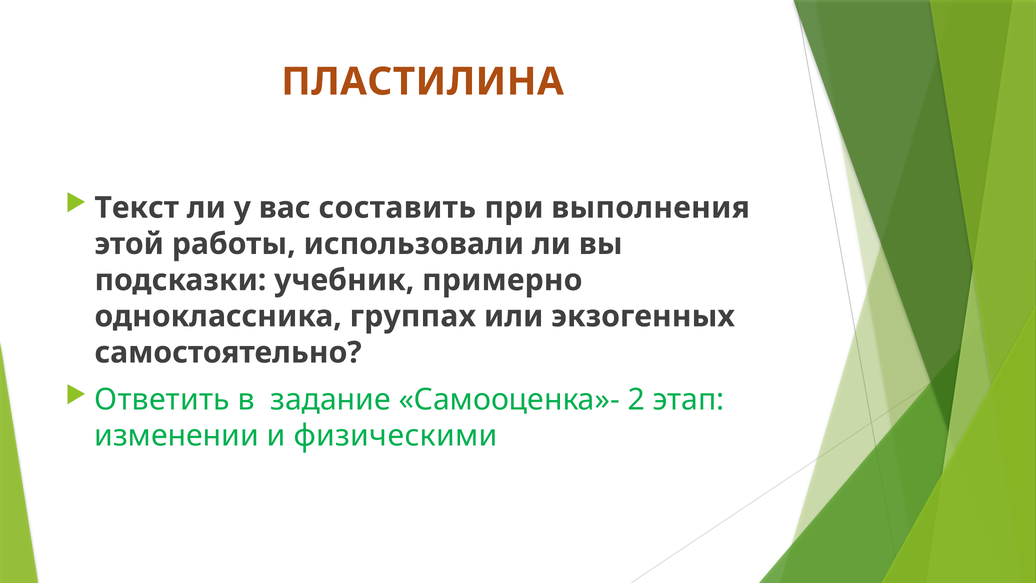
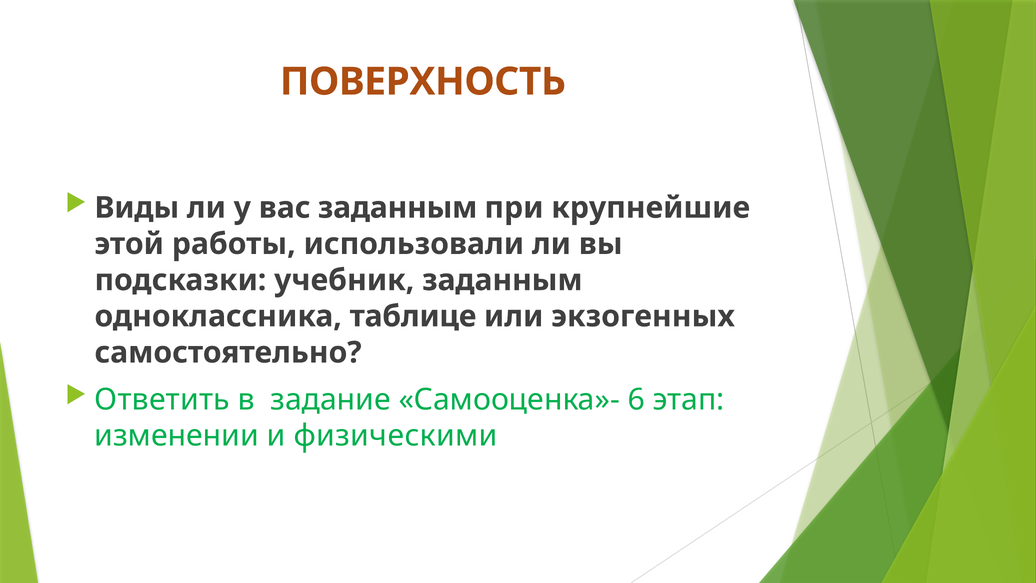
ПЛАСТИЛИНА: ПЛАСТИЛИНА -> ПОВЕРХНОСТЬ (423, 82)
Текст: Текст -> Виды (137, 208)
вас составить: составить -> заданным (398, 208)
выполнения: выполнения -> крупнейшие (651, 208)
учебник примерно: примерно -> заданным (502, 280)
группах: группах -> таблице (413, 316)
2: 2 -> 6 (636, 399)
